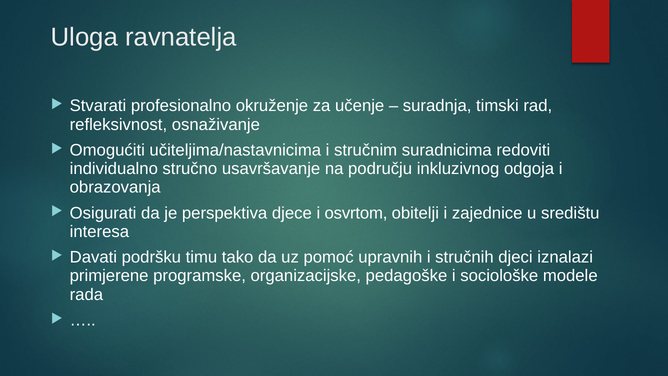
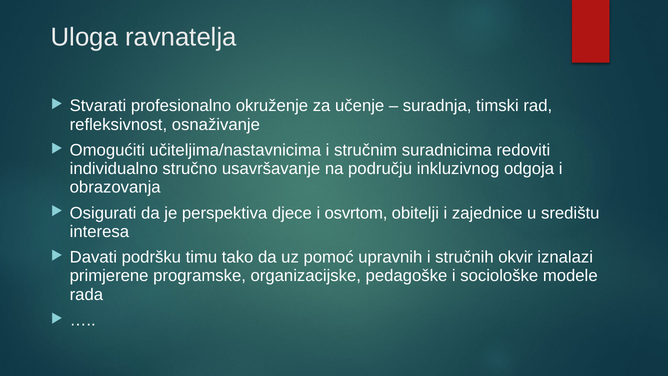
djeci: djeci -> okvir (516, 257)
